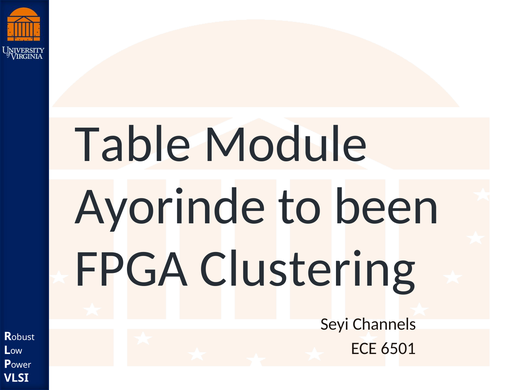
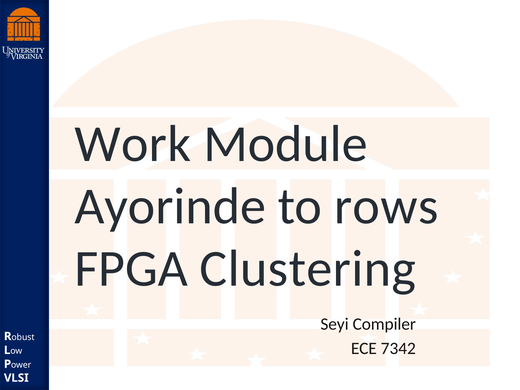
Table: Table -> Work (133, 144)
been: been -> rows (386, 206)
Channels: Channels -> Compiler (384, 324)
6501: 6501 -> 7342 (398, 348)
